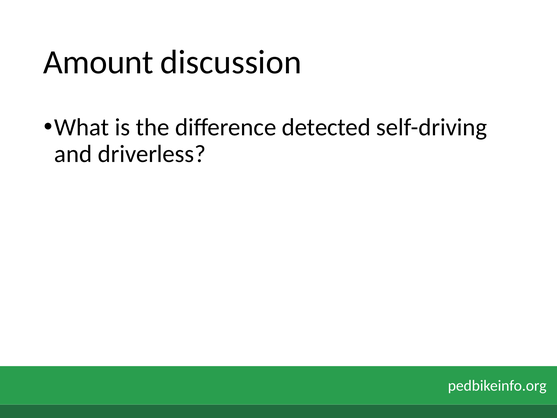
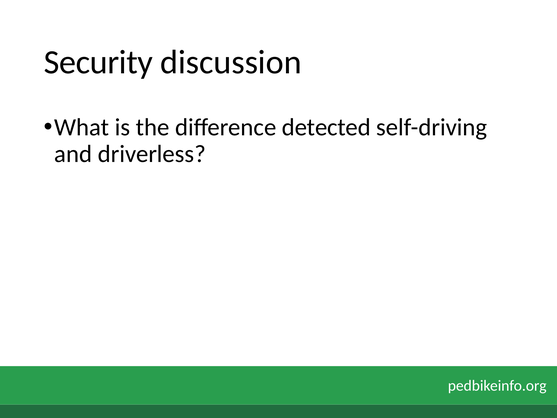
Amount: Amount -> Security (98, 62)
